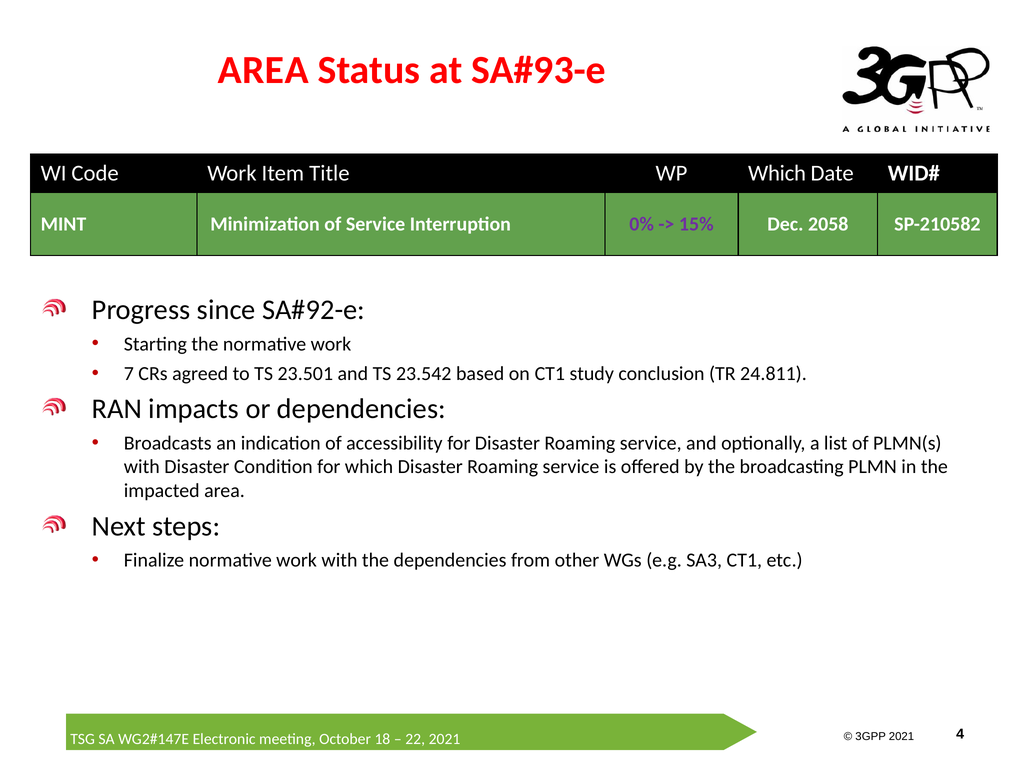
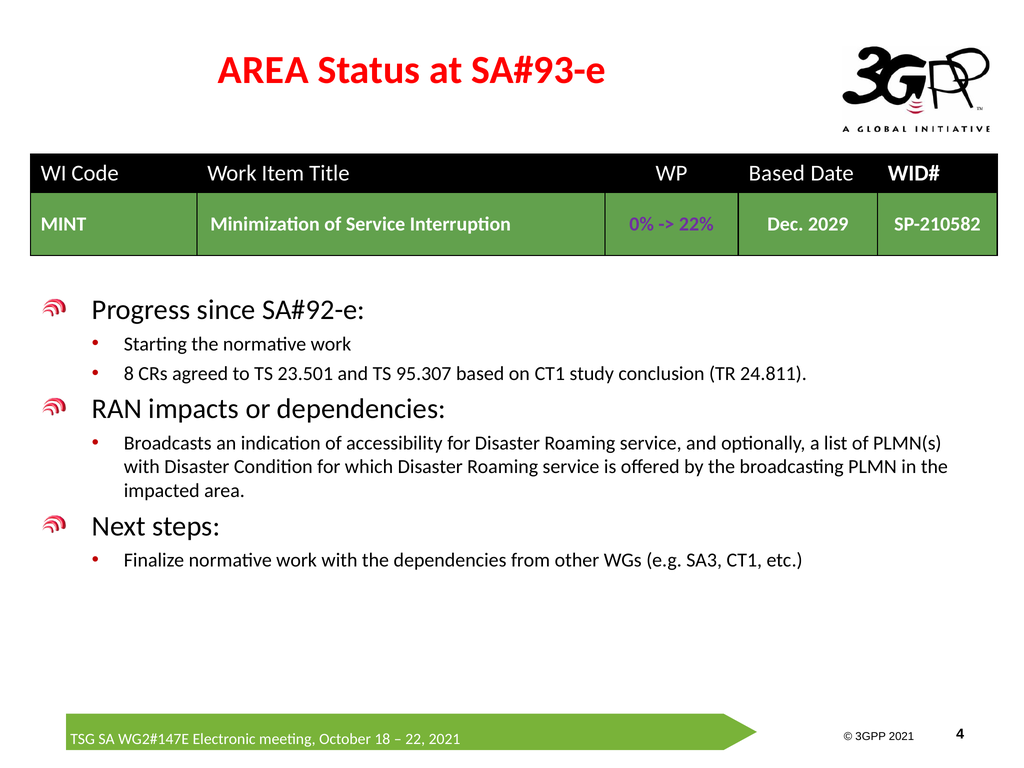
WP Which: Which -> Based (777, 173)
15%: 15% -> 22% (696, 224)
2058: 2058 -> 2029 (828, 224)
7: 7 -> 8 (129, 374)
23.542: 23.542 -> 95.307 (424, 374)
